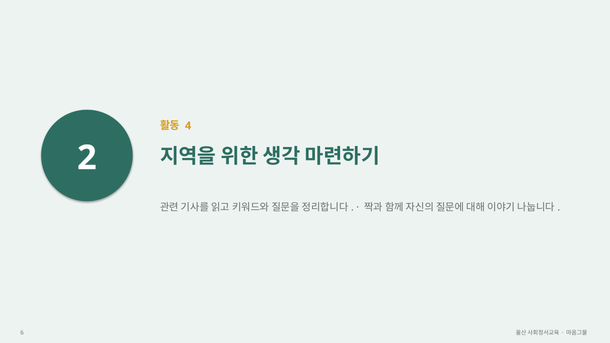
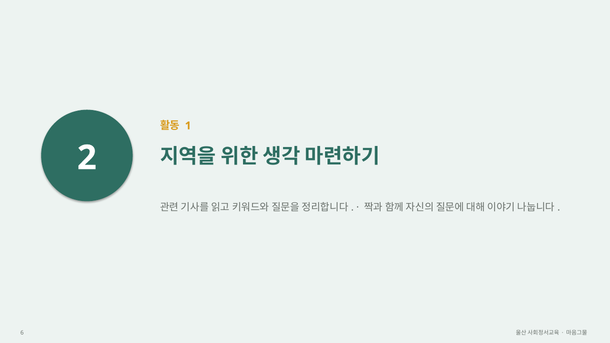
4: 4 -> 1 (188, 126)
